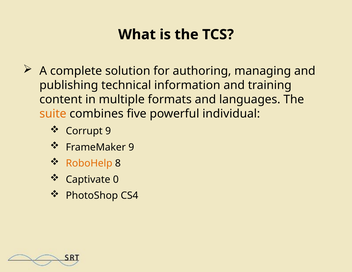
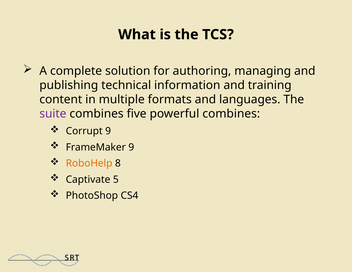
suite colour: orange -> purple (53, 114)
powerful individual: individual -> combines (231, 114)
0: 0 -> 5 (116, 180)
